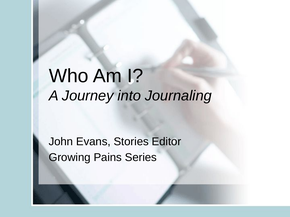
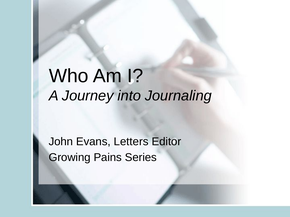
Stories: Stories -> Letters (131, 142)
